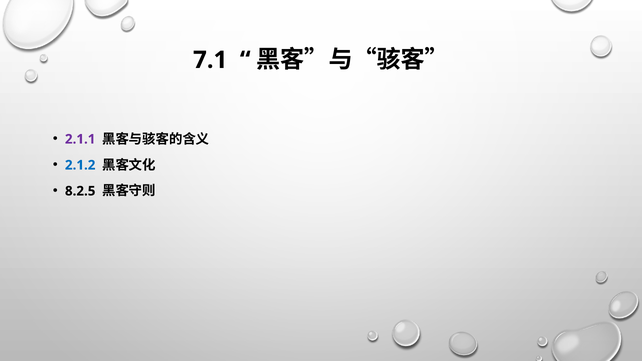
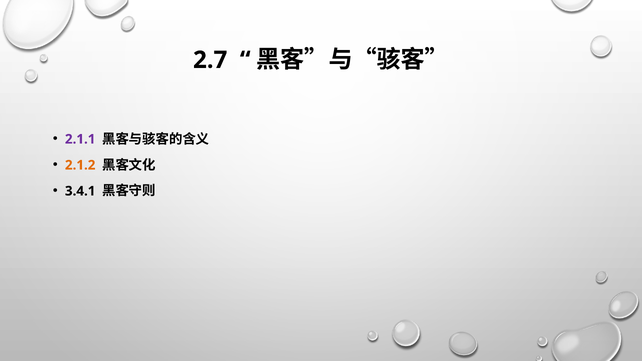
7.1: 7.1 -> 2.7 (210, 60)
2.1.2 colour: blue -> orange (80, 165)
8.2.5: 8.2.5 -> 3.4.1 (80, 191)
